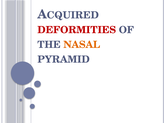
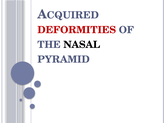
NASAL colour: orange -> black (82, 45)
